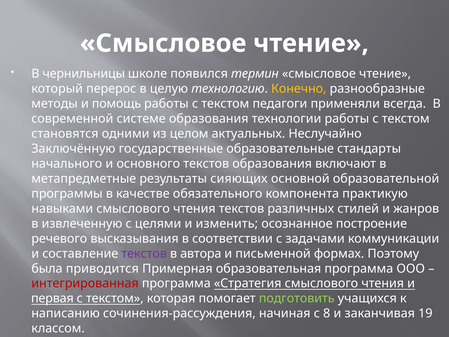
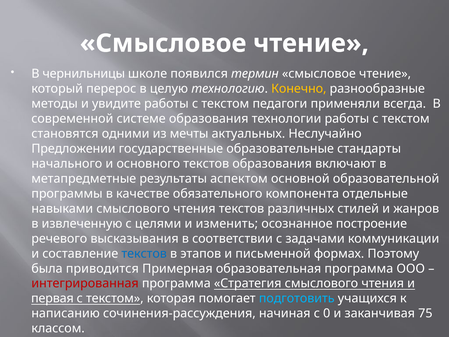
помощь: помощь -> увидите (116, 104)
целом: целом -> мечты (189, 134)
Заключённую: Заключённую -> Предложении (73, 149)
сияющих: сияющих -> аспектом (239, 179)
практикую: практикую -> отдельные (375, 193)
текстов colour: purple -> blue (144, 253)
автора: автора -> этапов (201, 253)
подготовить colour: light green -> light blue (297, 298)
8: 8 -> 0 (327, 313)
19: 19 -> 75 (425, 313)
